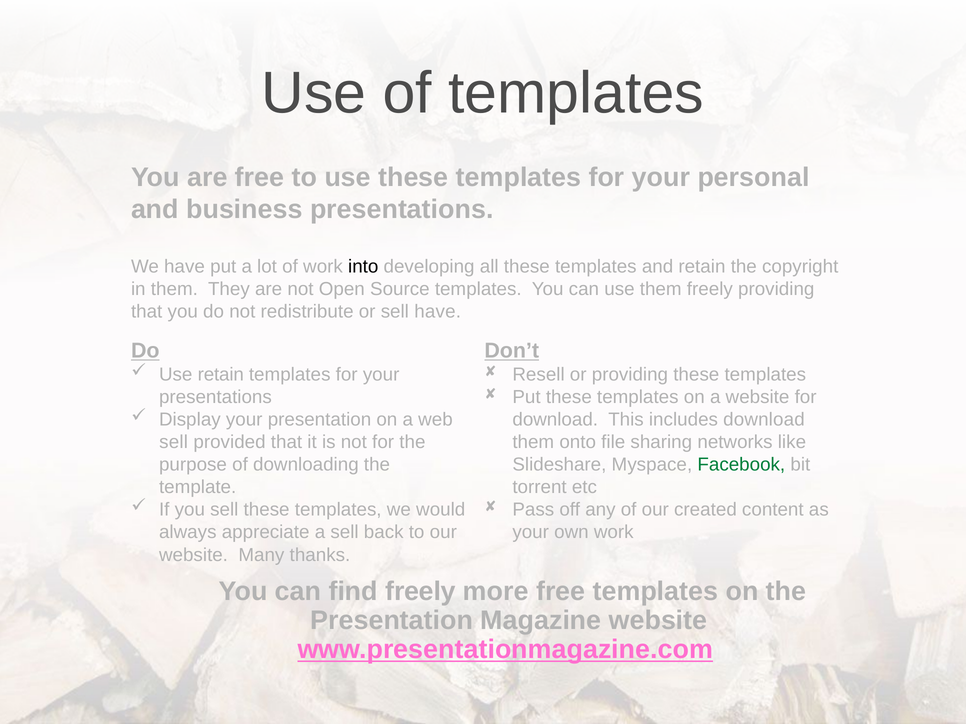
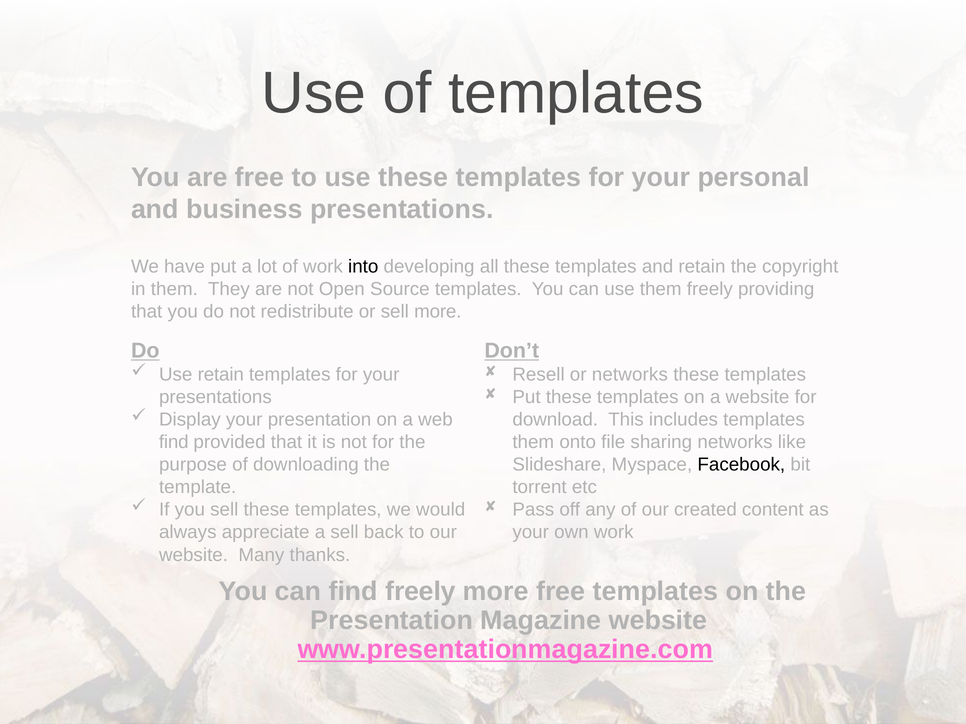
sell have: have -> more (438, 312)
or providing: providing -> networks (630, 375)
includes download: download -> templates (764, 420)
sell: sell -> find (174, 442)
Facebook colour: green -> black (741, 465)
